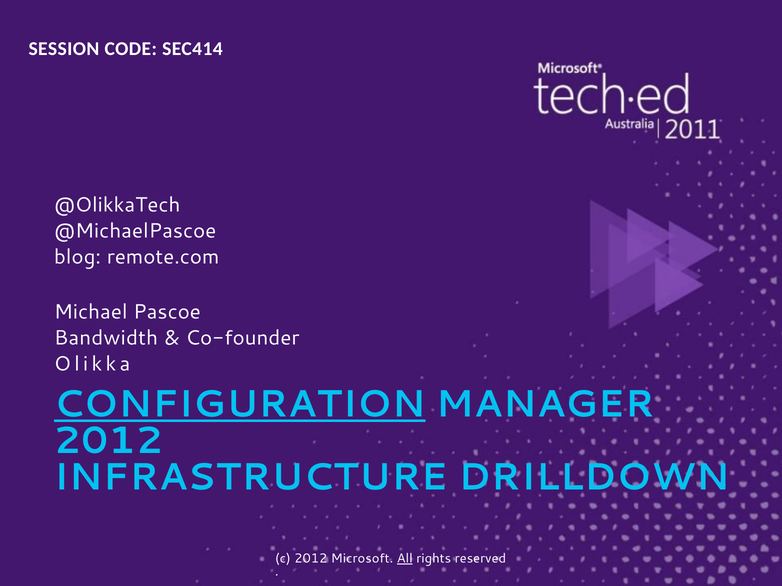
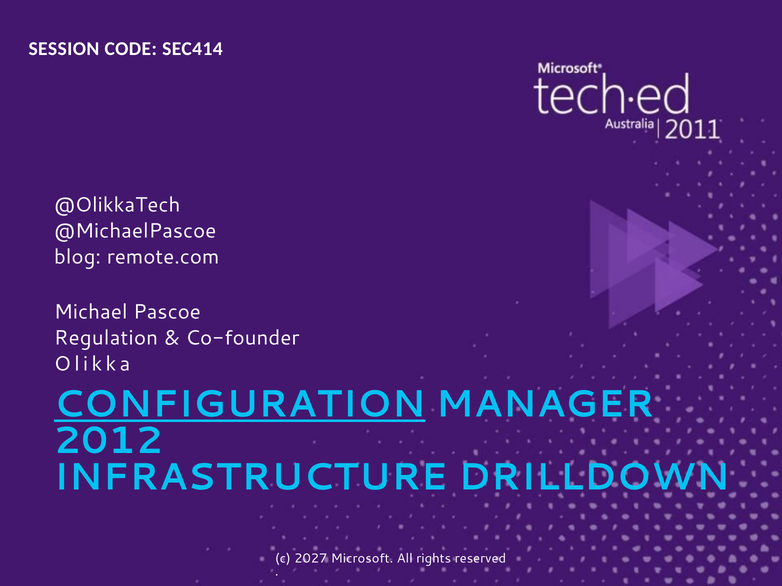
Bandwidth: Bandwidth -> Regulation (106, 338)
c 2012: 2012 -> 2027 (311, 559)
All underline: present -> none (405, 559)
